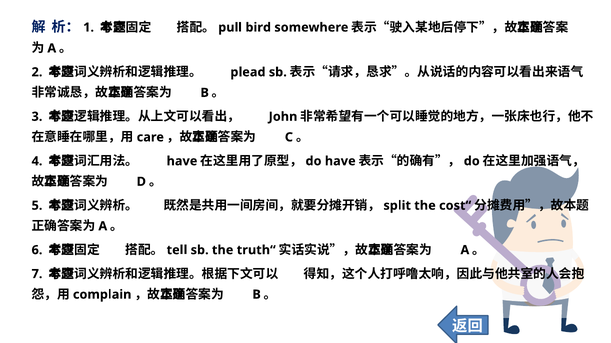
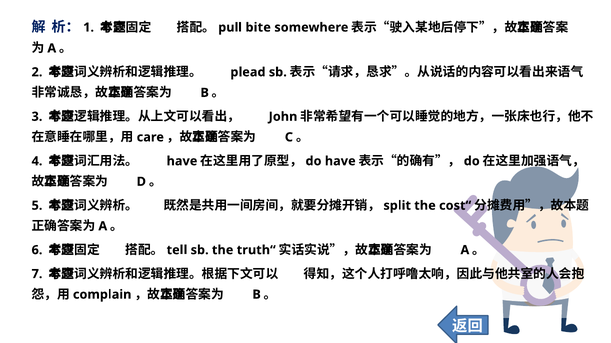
bird: bird -> bite (258, 27)
